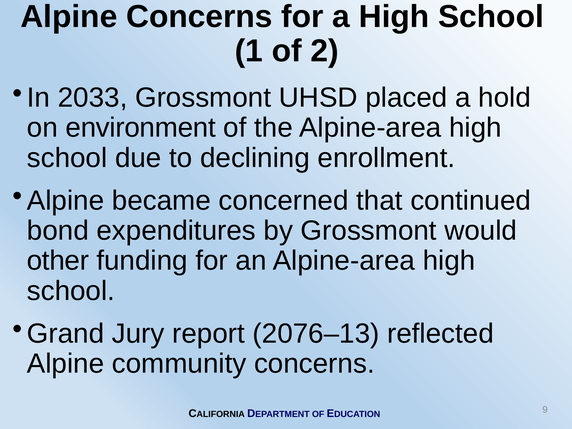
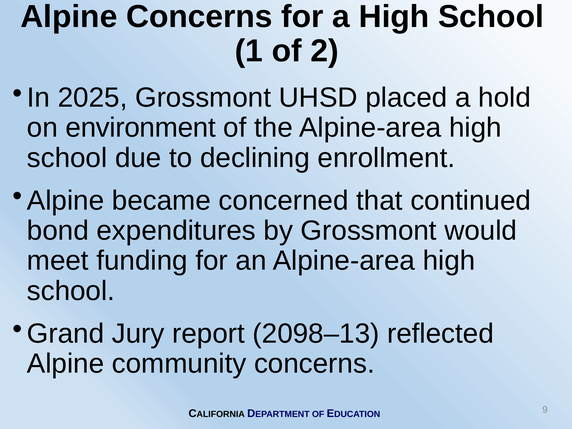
2033: 2033 -> 2025 (93, 98)
other: other -> meet (58, 261)
2076–13: 2076–13 -> 2098–13 (316, 334)
